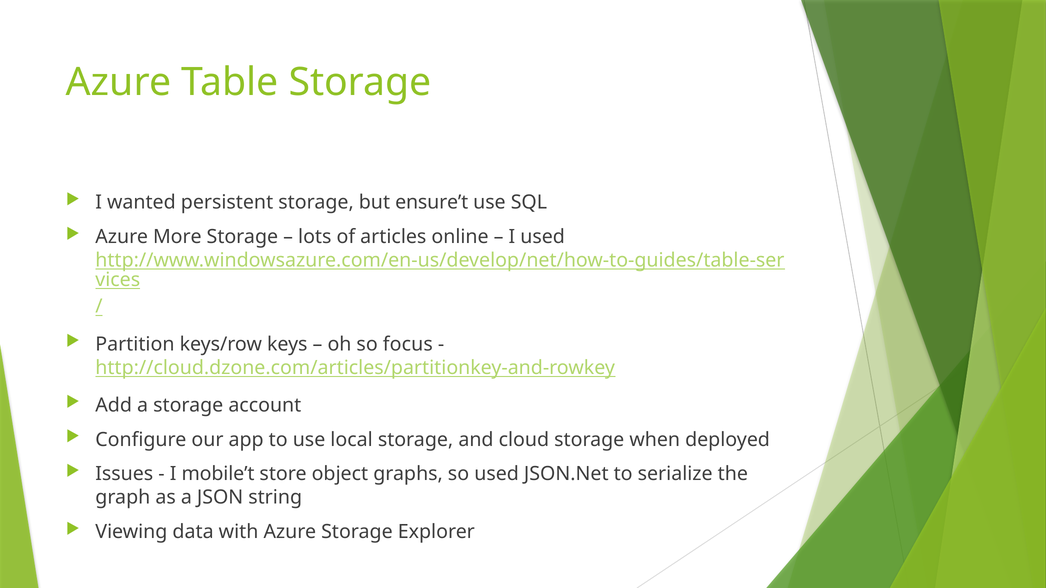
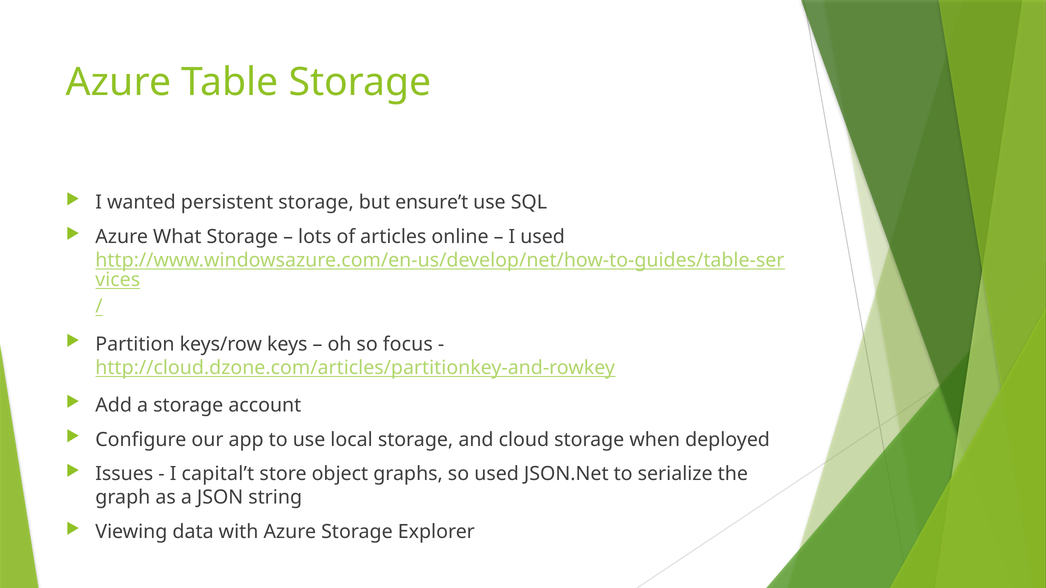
More: More -> What (177, 237)
mobile’t: mobile’t -> capital’t (218, 474)
